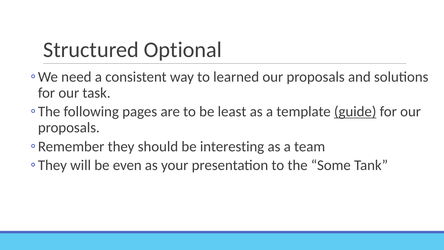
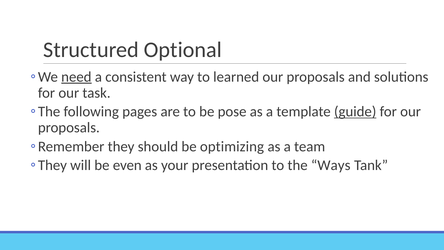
need underline: none -> present (76, 77)
least: least -> pose (232, 112)
interesting: interesting -> optimizing (232, 146)
Some: Some -> Ways (331, 165)
